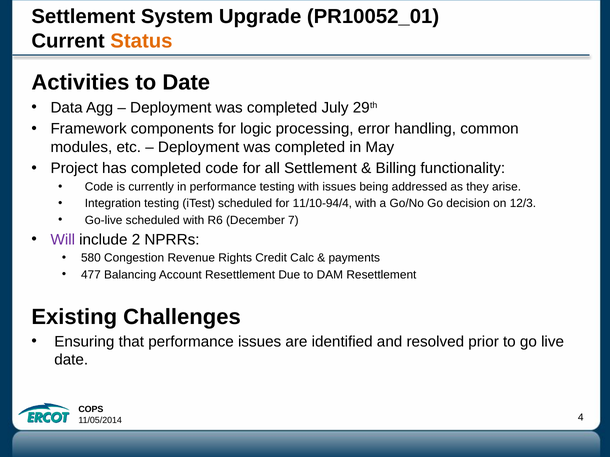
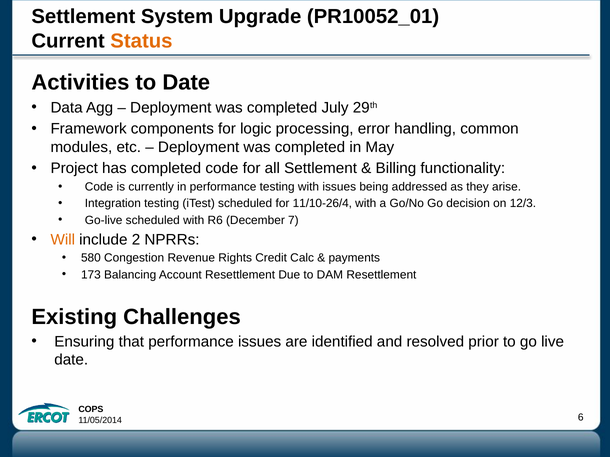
11/10-94/4: 11/10-94/4 -> 11/10-26/4 (322, 204)
Will colour: purple -> orange (63, 240)
477: 477 -> 173 (91, 275)
4: 4 -> 6 (581, 418)
